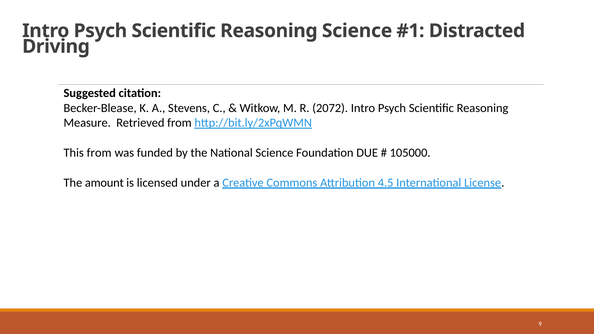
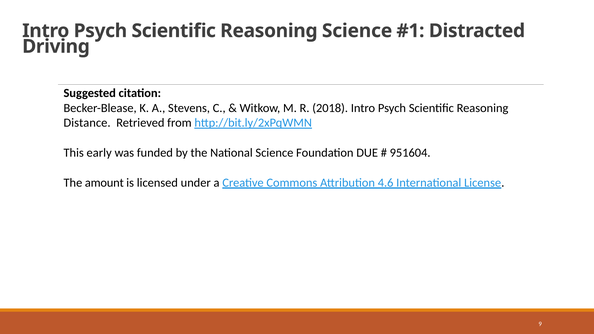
2072: 2072 -> 2018 (330, 108)
Measure: Measure -> Distance (87, 123)
This from: from -> early (99, 153)
105000: 105000 -> 951604 (410, 153)
4.5: 4.5 -> 4.6 (386, 183)
